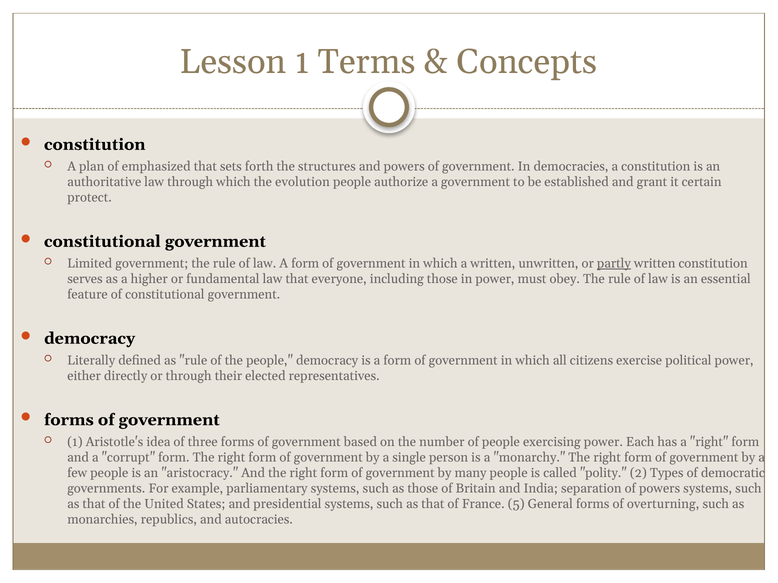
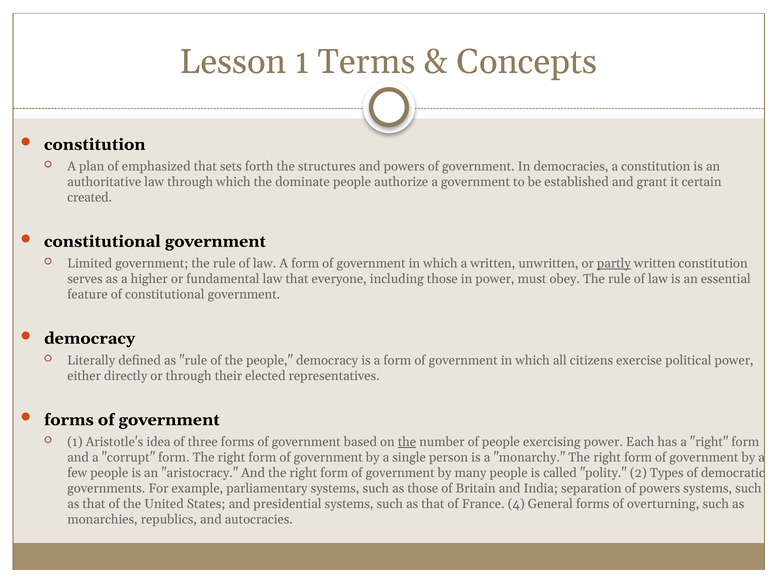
evolution: evolution -> dominate (303, 182)
protect: protect -> created (90, 198)
the underline: none -> present (407, 442)
5: 5 -> 4 (516, 504)
